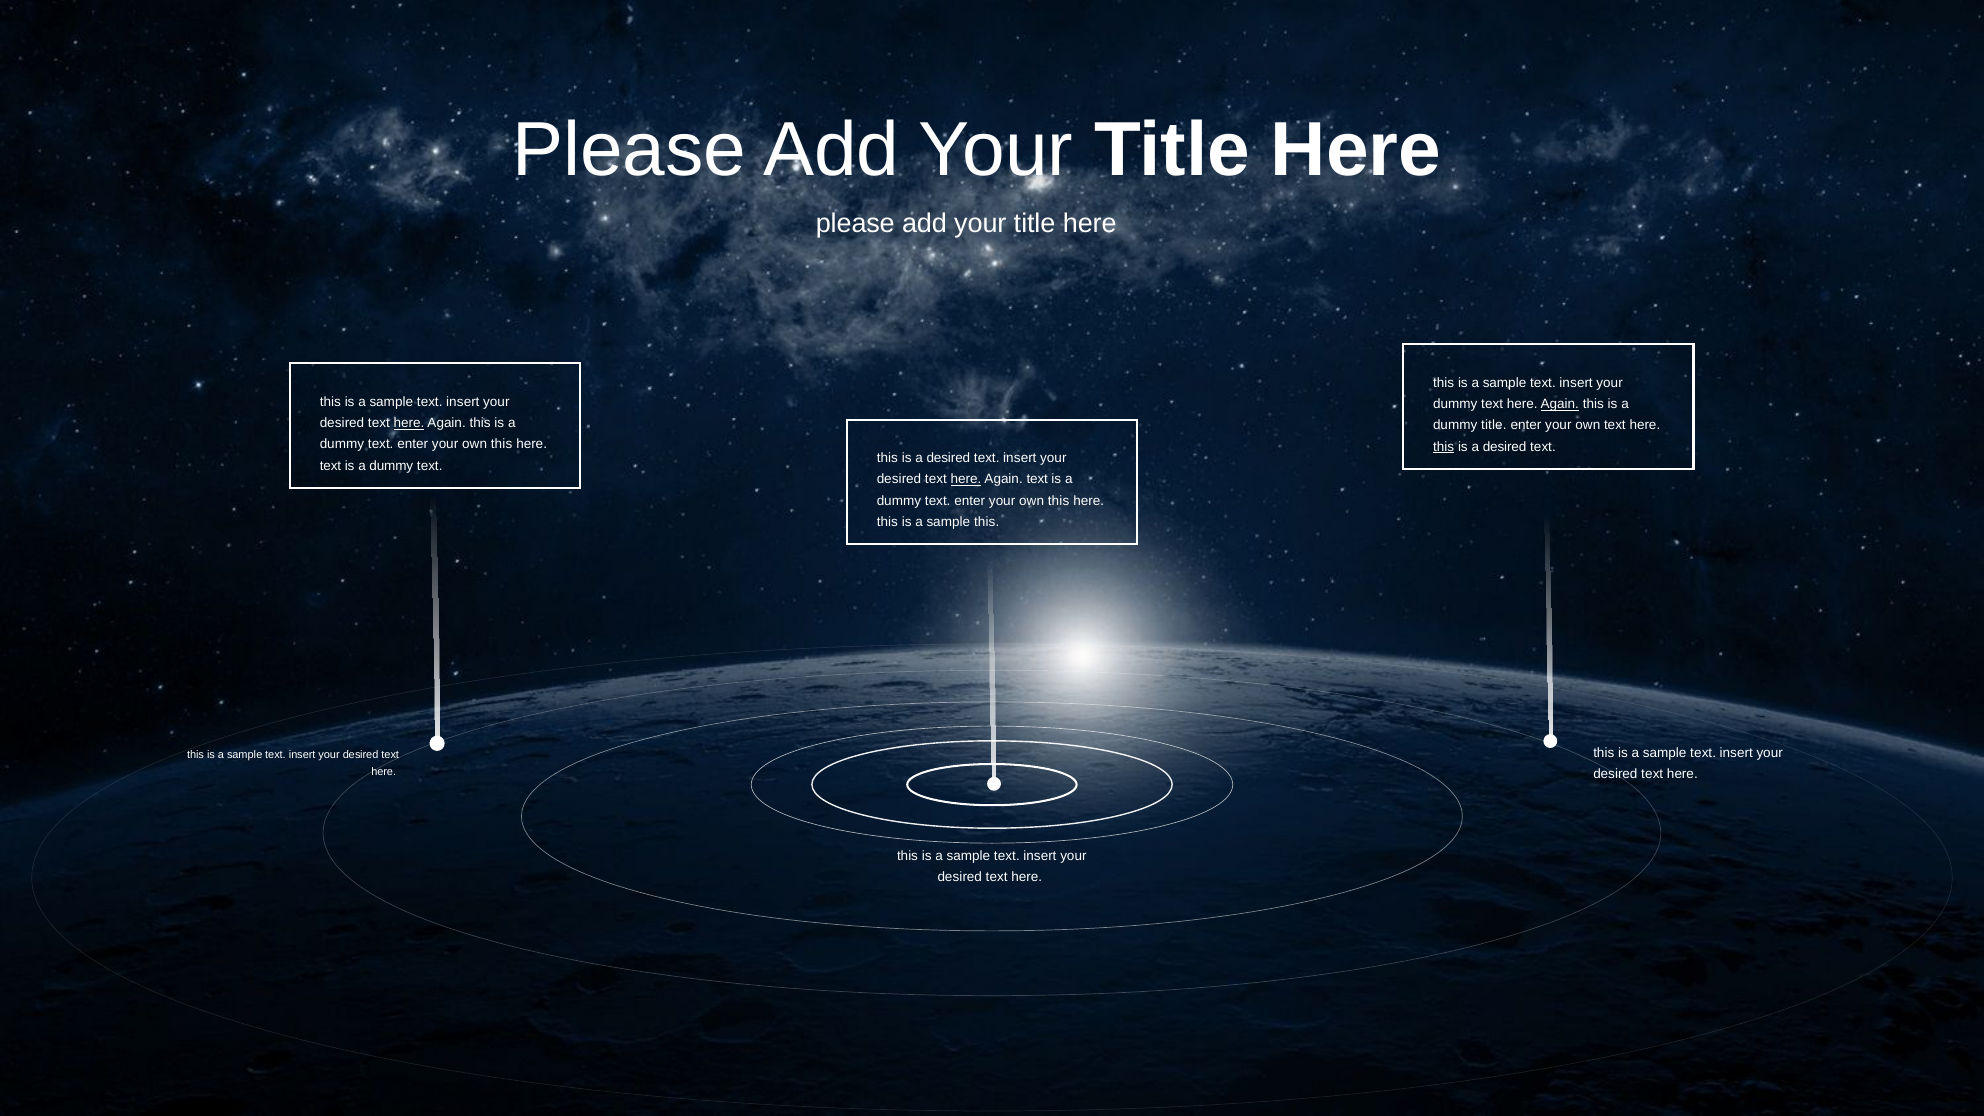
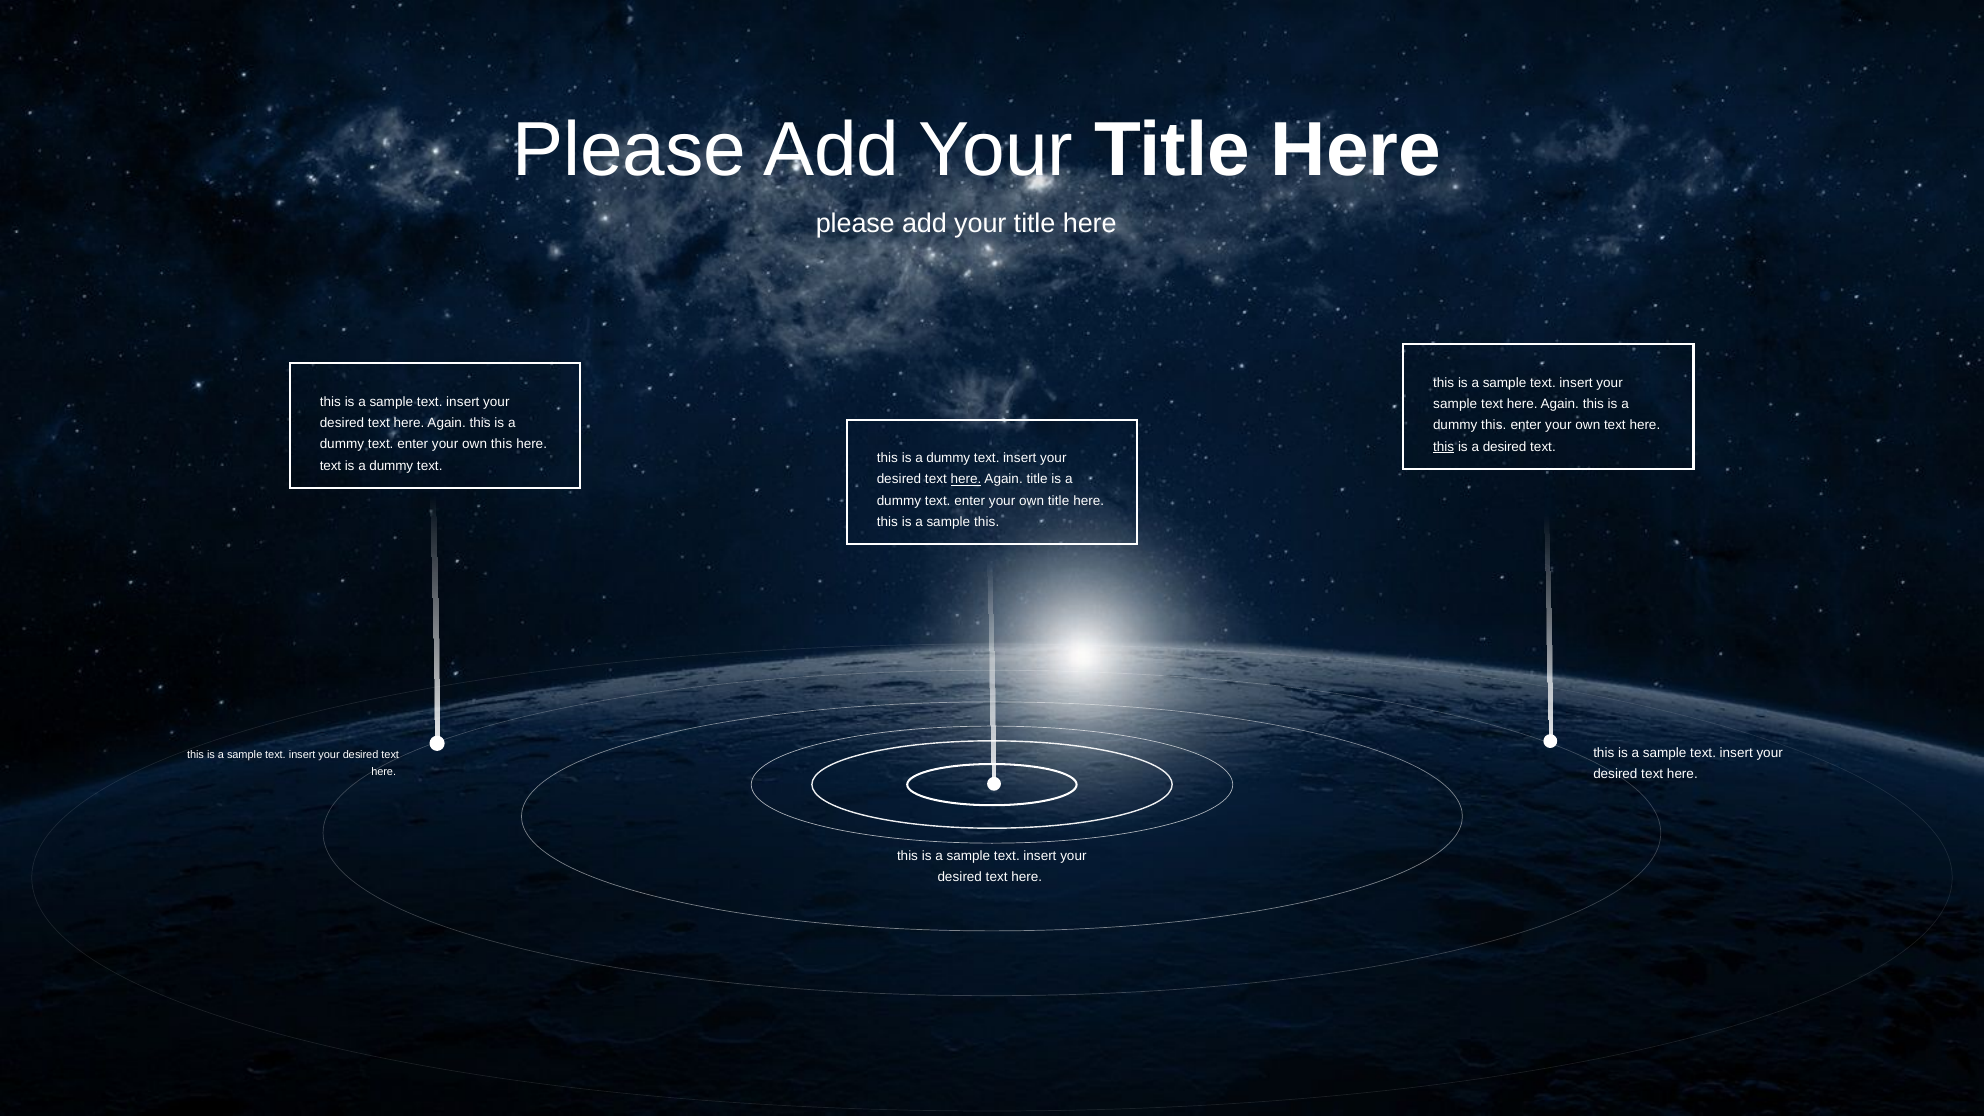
dummy: dummy -> sample (1455, 404)
Again underline: present -> none (1560, 404)
here underline: present -> none (409, 423)
dummy title: title -> this (1494, 426)
desired: desired -> dummy (948, 458)
Again text: text -> title (1037, 480)
this: this -> title (1059, 501)
